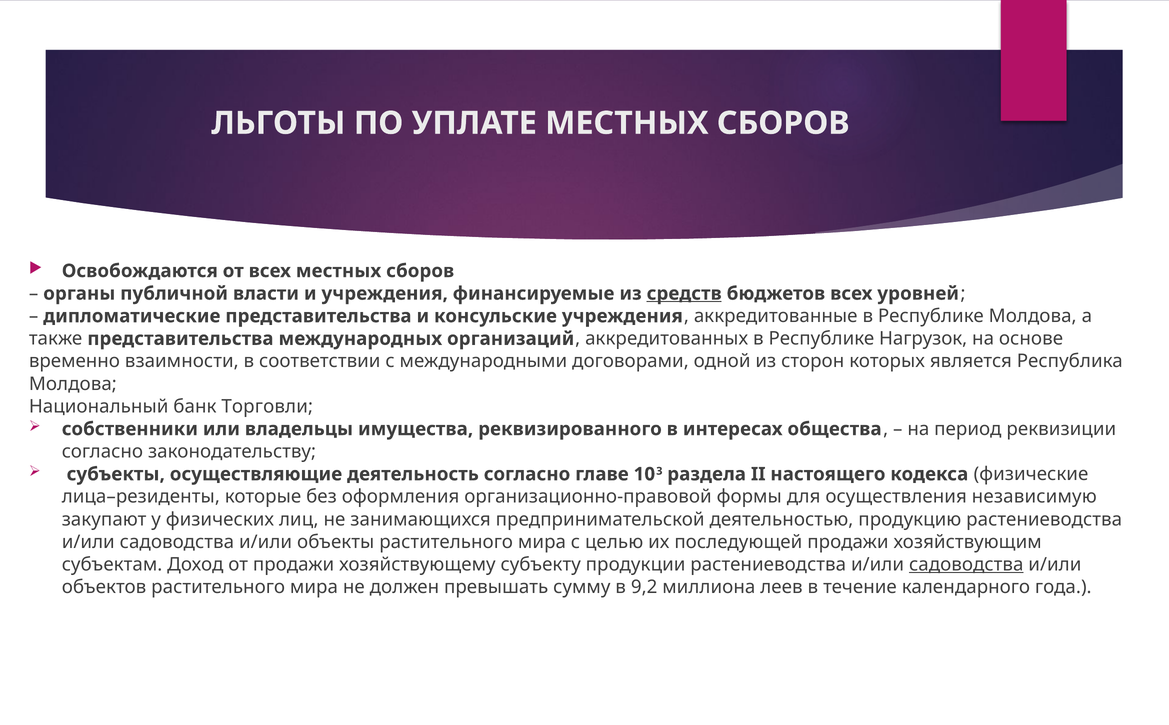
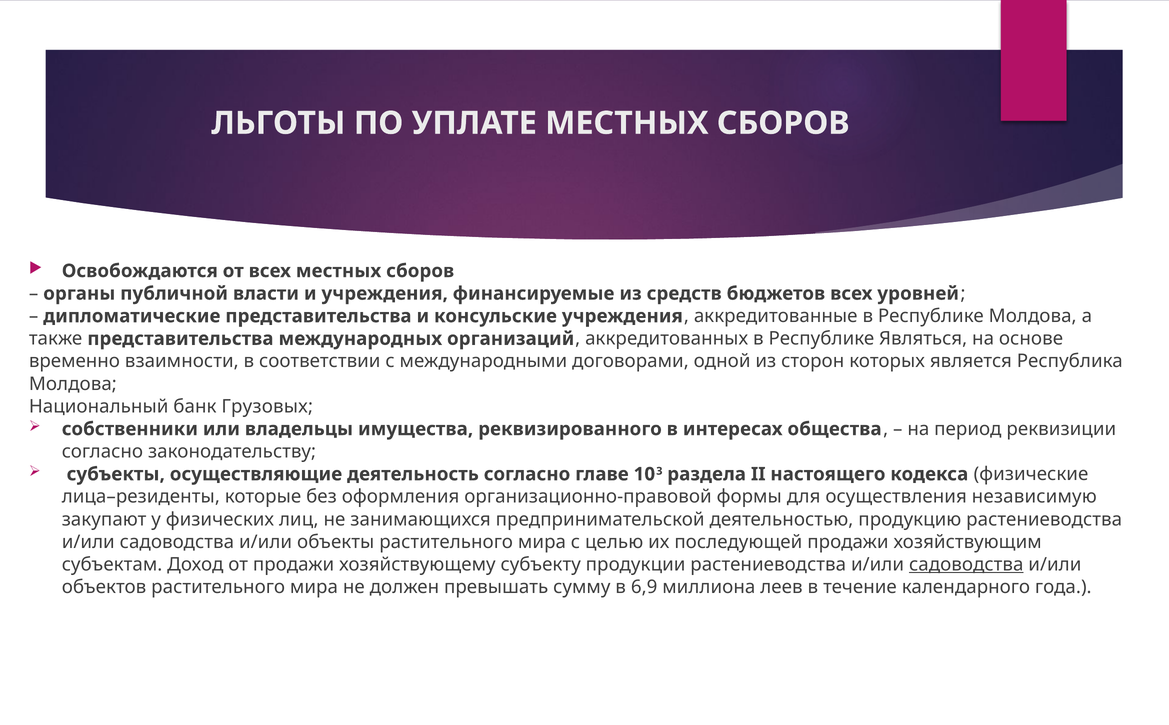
средств underline: present -> none (684, 293)
Нагрузок: Нагрузок -> Являться (923, 339)
Торговли: Торговли -> Грузовых (267, 406)
9,2: 9,2 -> 6,9 (644, 587)
